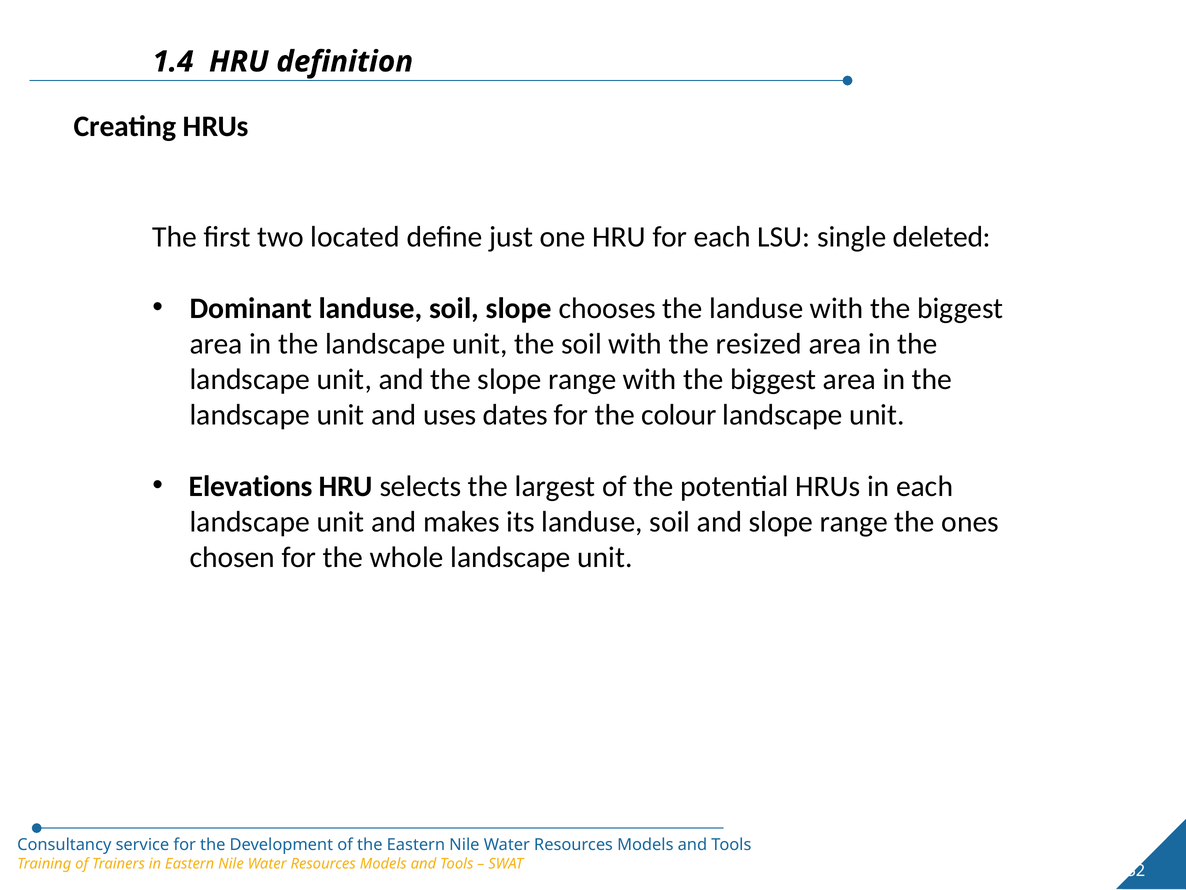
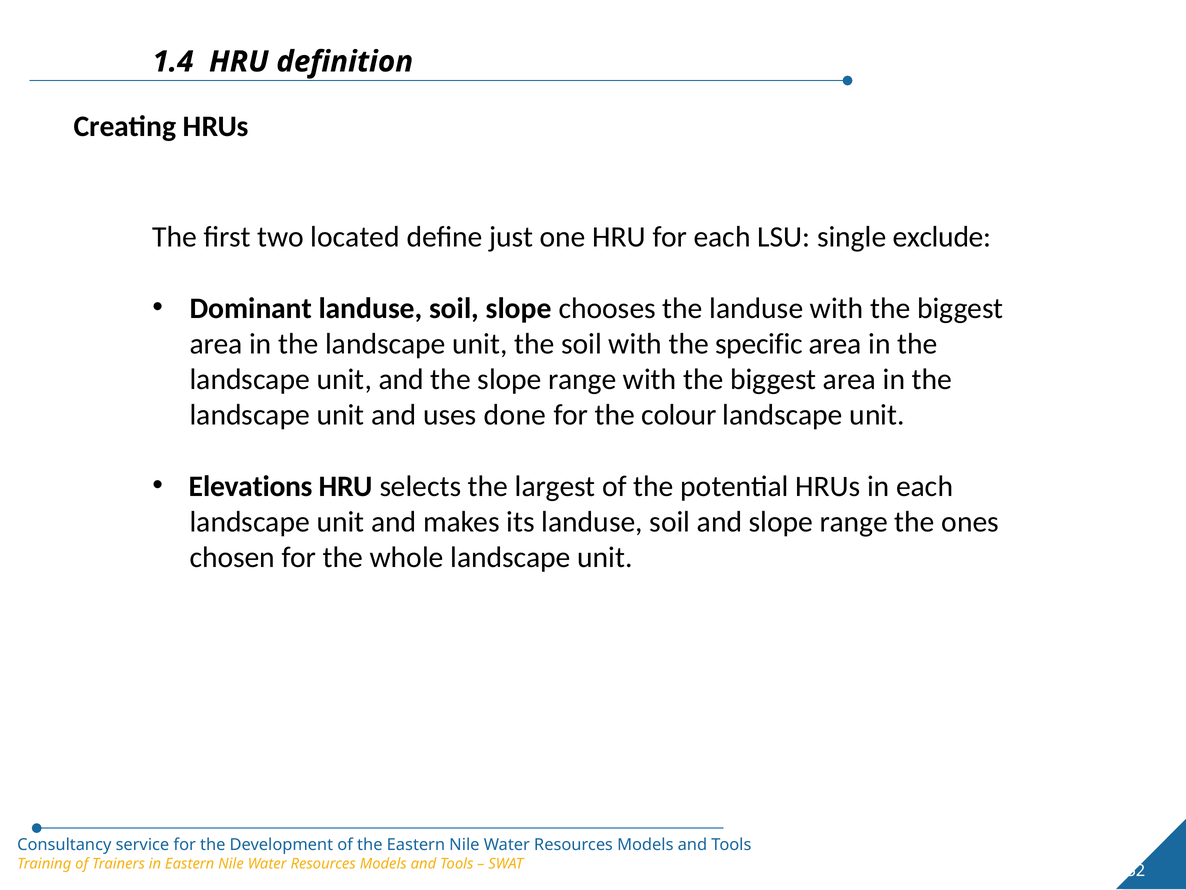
deleted: deleted -> exclude (942, 237)
resized: resized -> specific (759, 344)
dates: dates -> done (515, 415)
